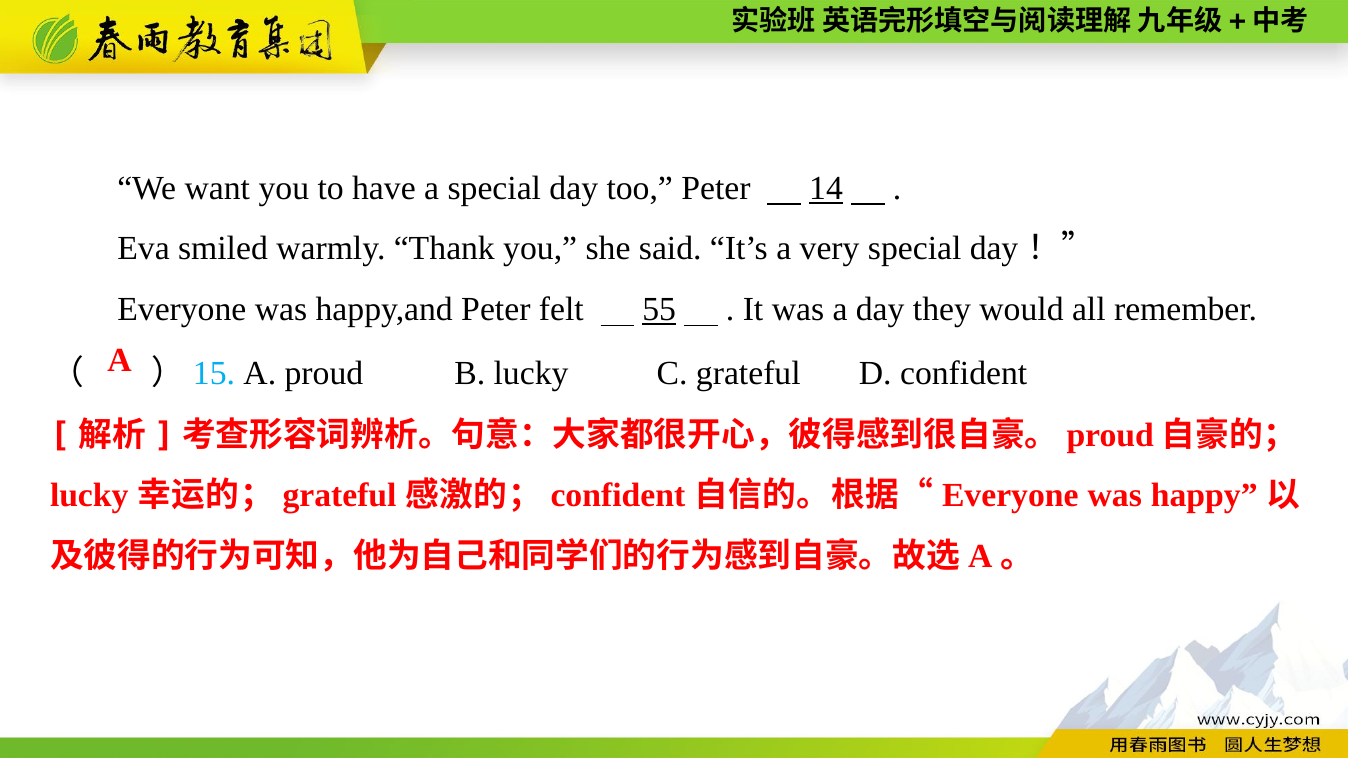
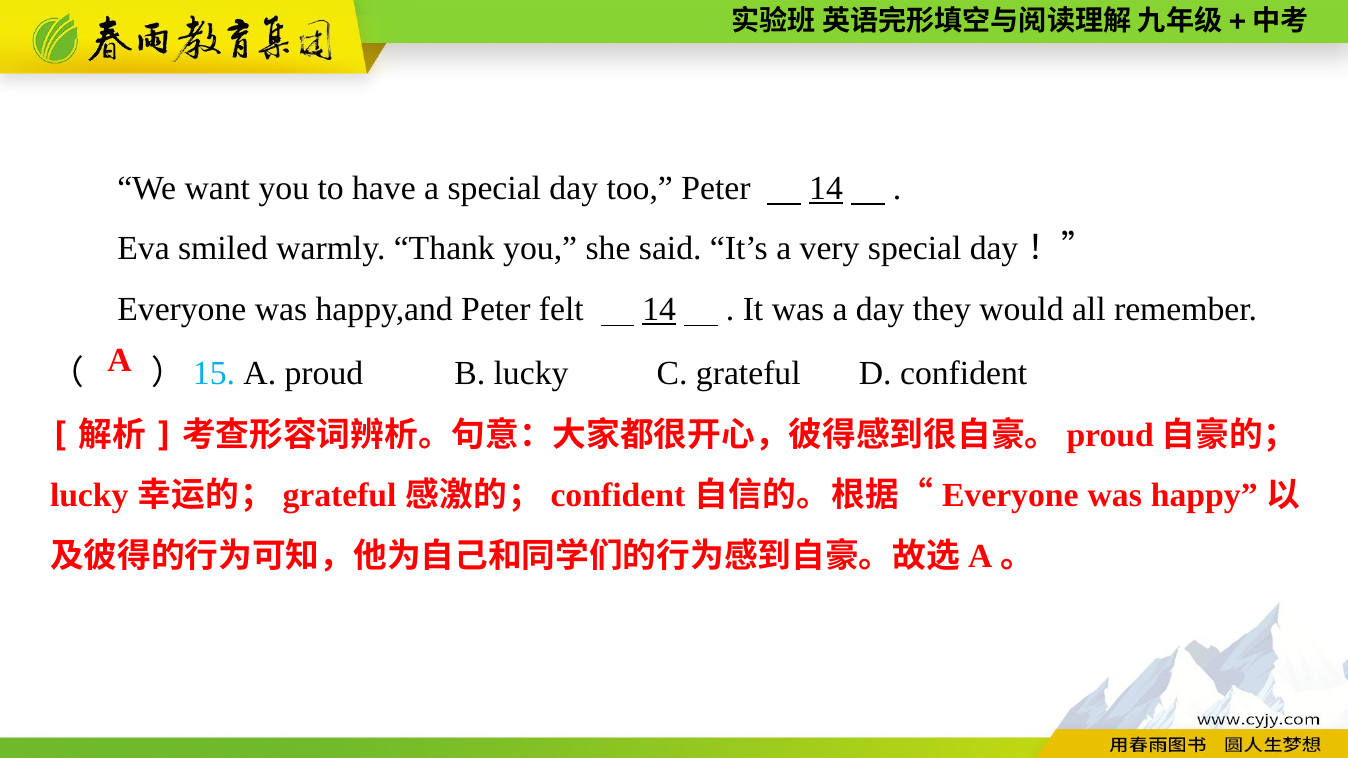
felt 55: 55 -> 14 (659, 310)
